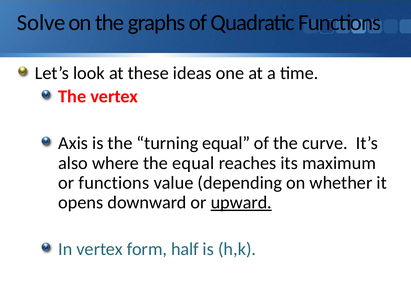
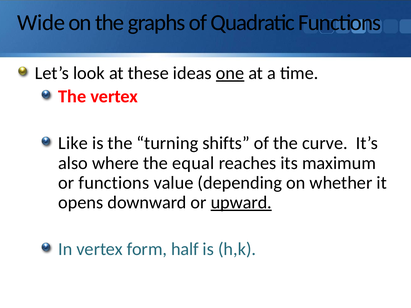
Solve: Solve -> Wide (41, 23)
one underline: none -> present (230, 73)
Axis: Axis -> Like (73, 143)
turning equal: equal -> shifts (226, 143)
